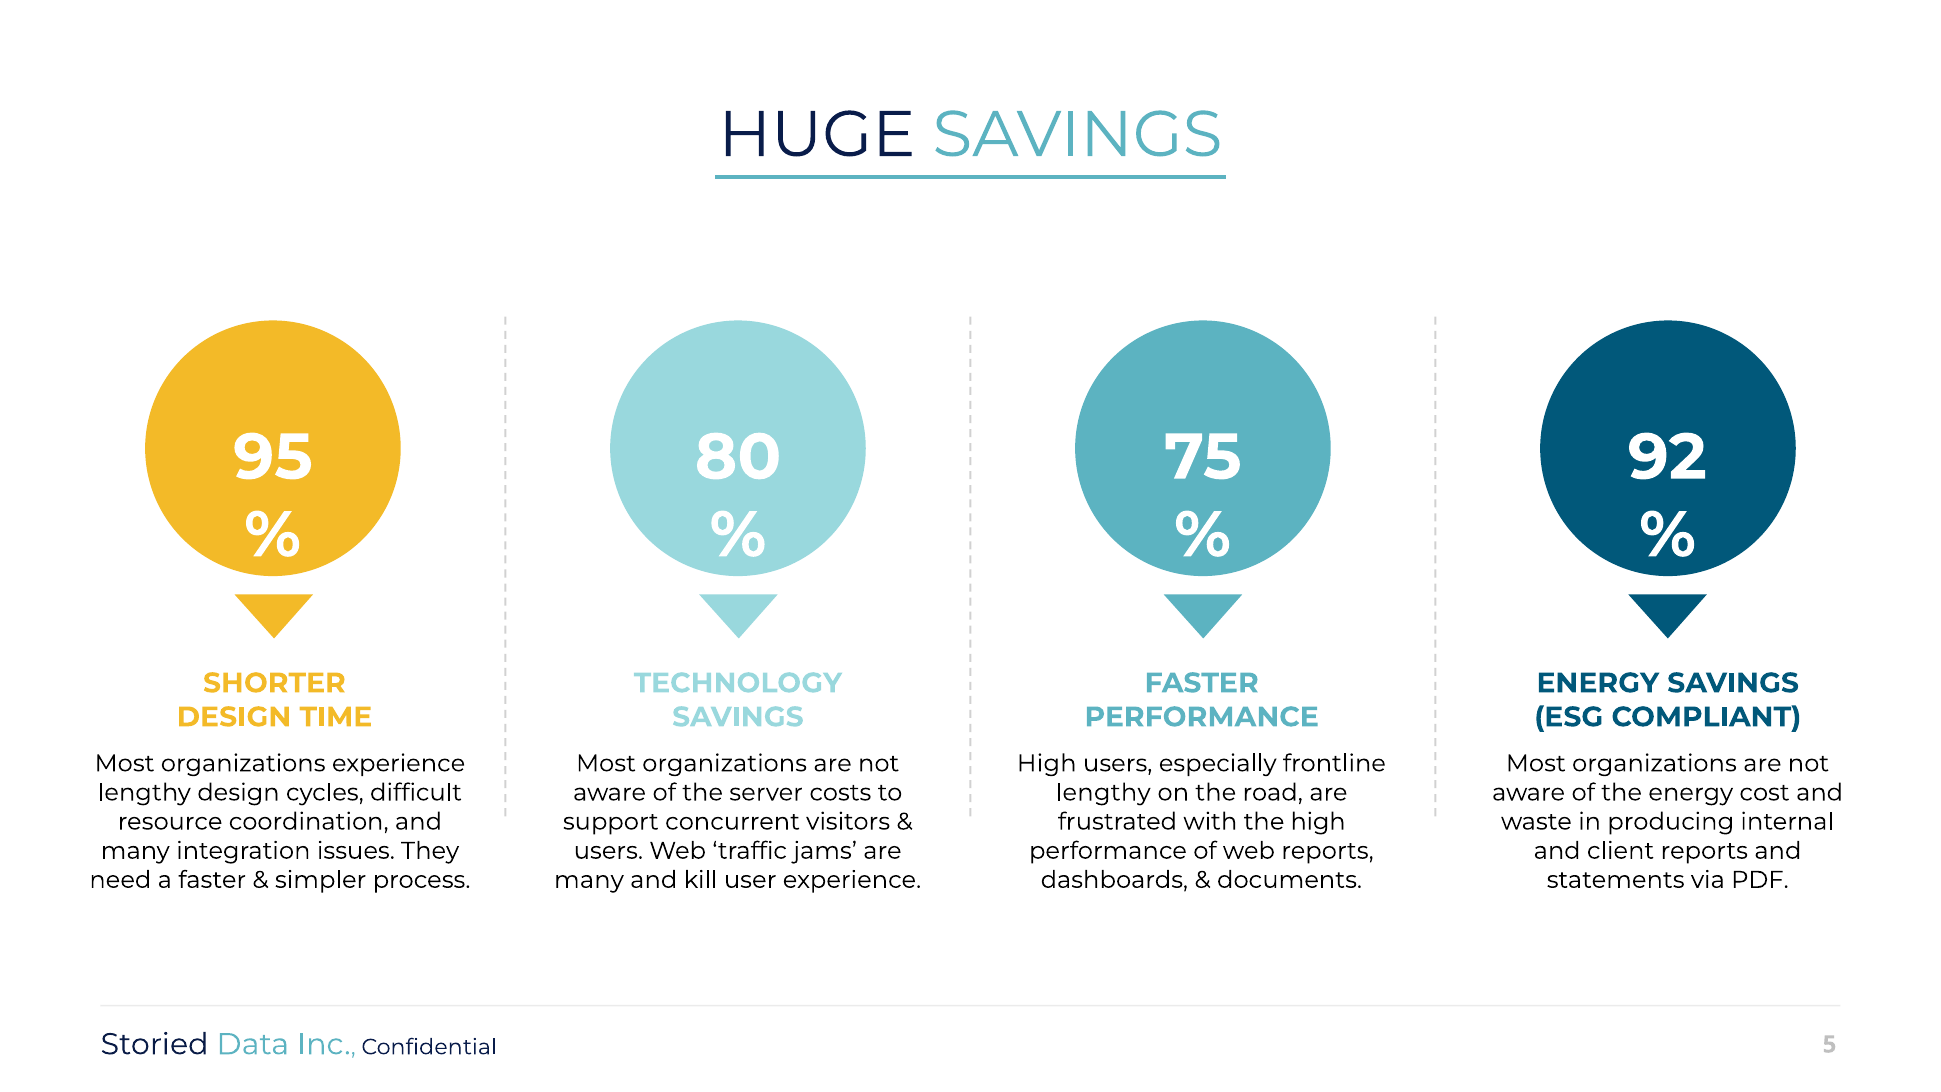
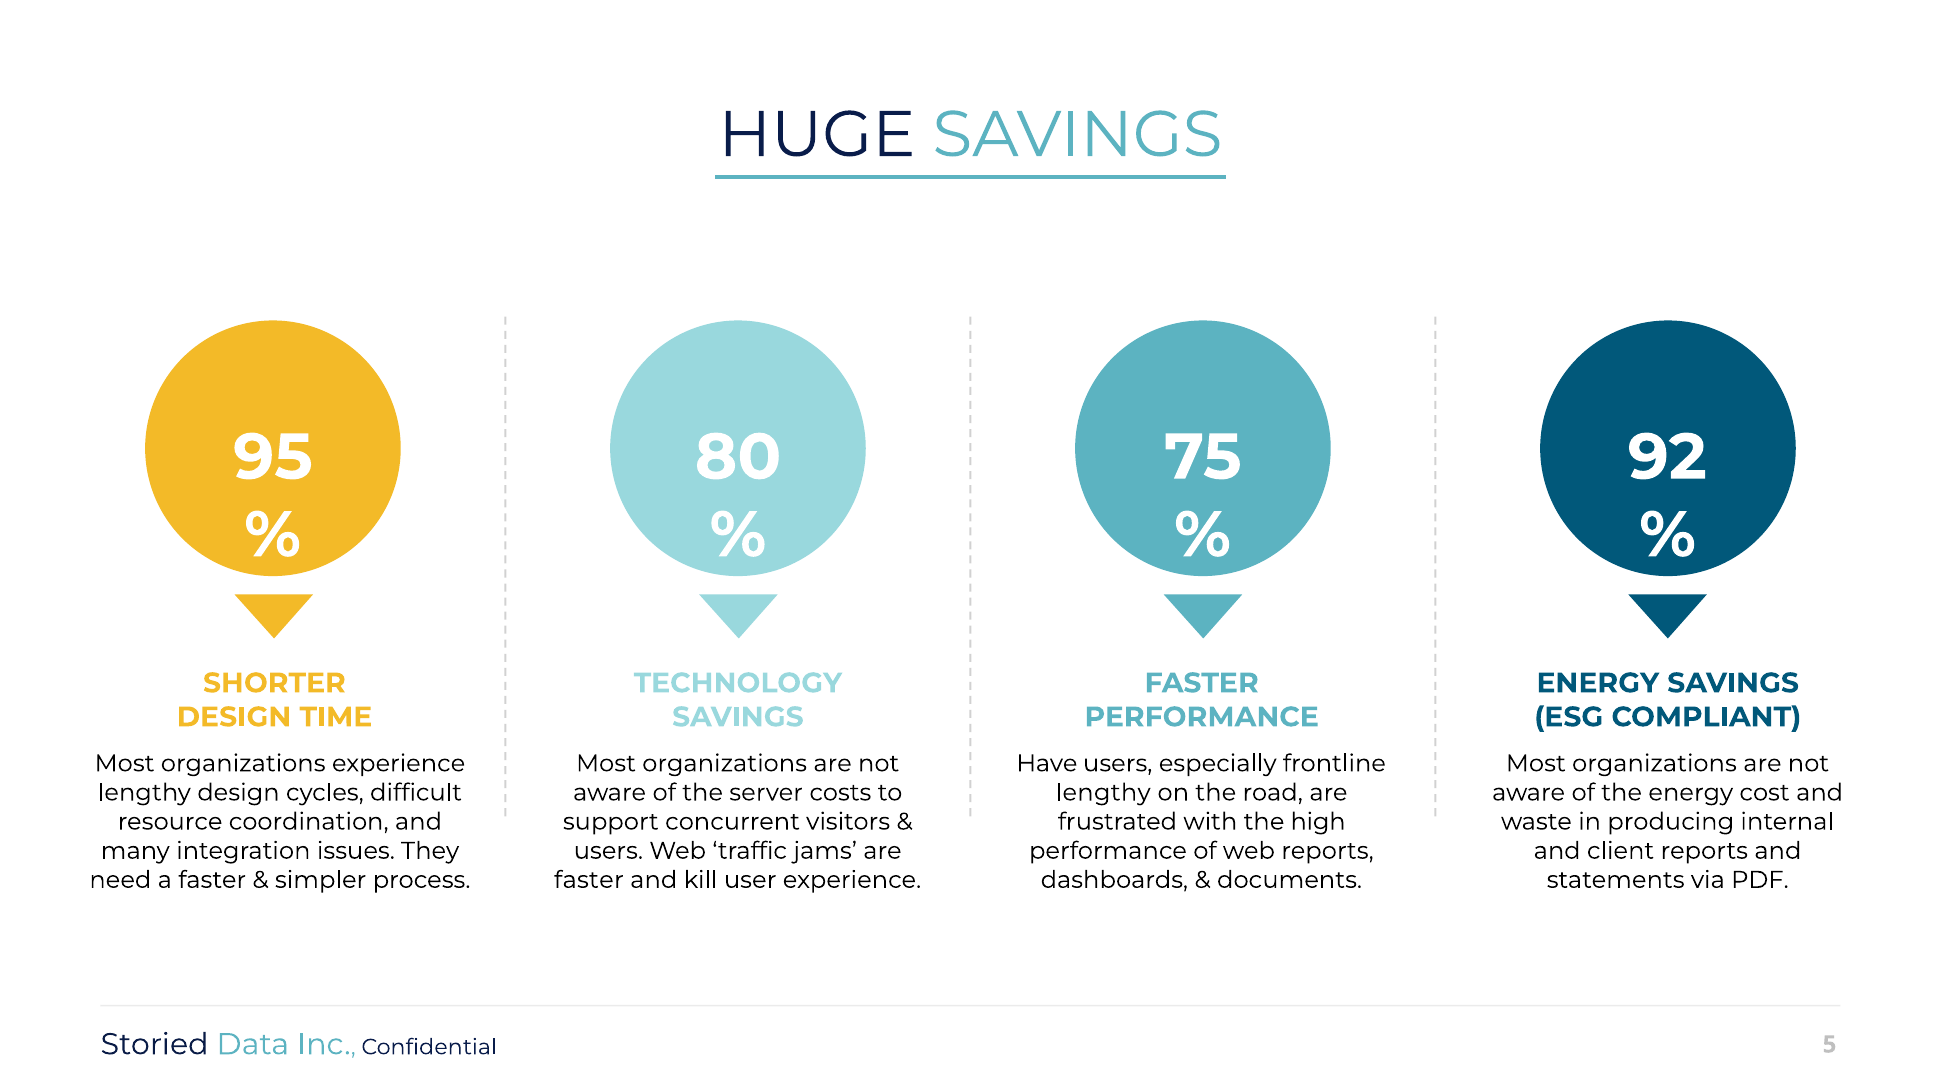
High: High -> Have (1047, 763)
many: many -> faster (589, 880)
